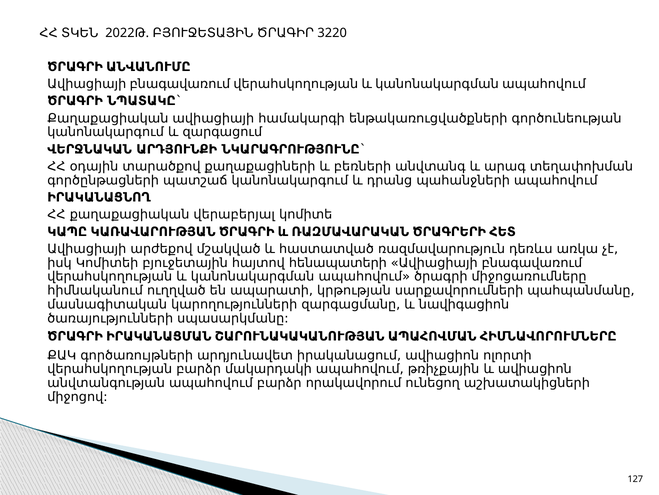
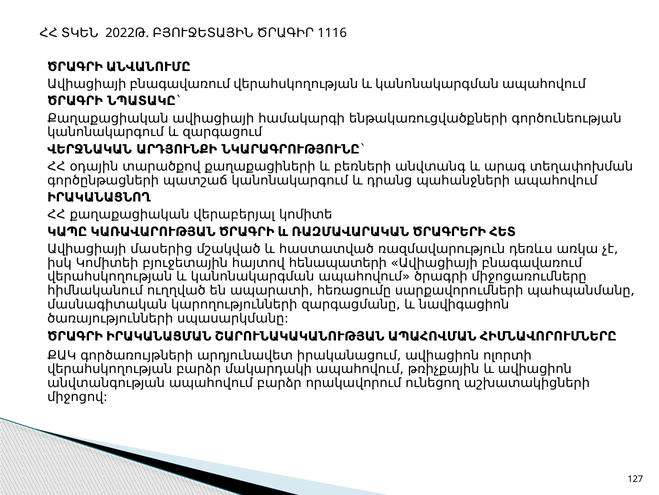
3220: 3220 -> 1116 (332, 33)
արժեքով: արժեքով -> մասերից (161, 249)
կրթության: կրթության -> հեռացումը (354, 290)
